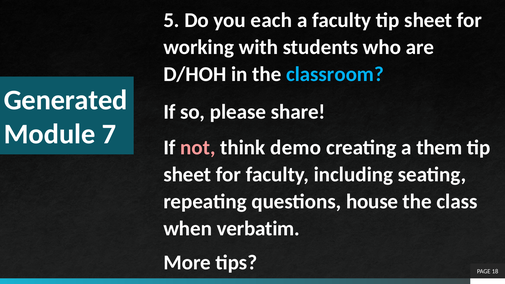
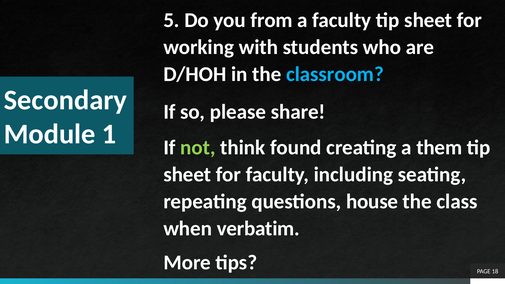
each: each -> from (272, 20)
Generated: Generated -> Secondary (65, 100)
7: 7 -> 1 (109, 134)
not colour: pink -> light green (198, 148)
demo: demo -> found (296, 148)
